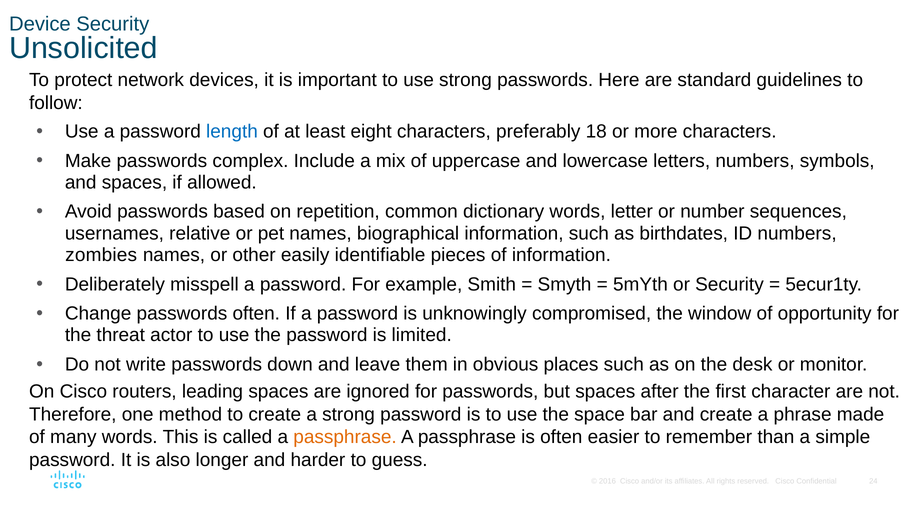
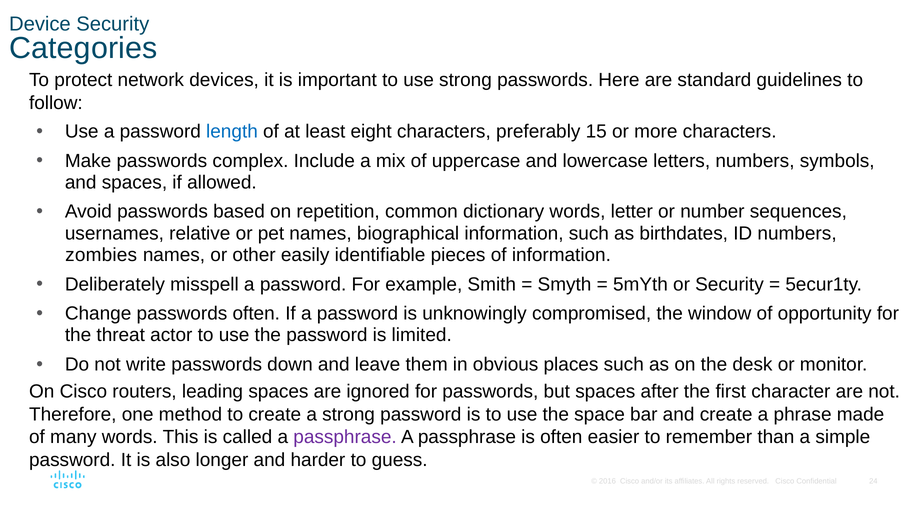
Unsolicited: Unsolicited -> Categories (83, 48)
18: 18 -> 15 (596, 132)
passphrase colour: orange -> purple (345, 437)
